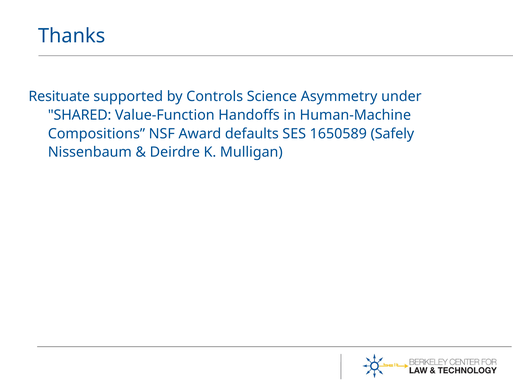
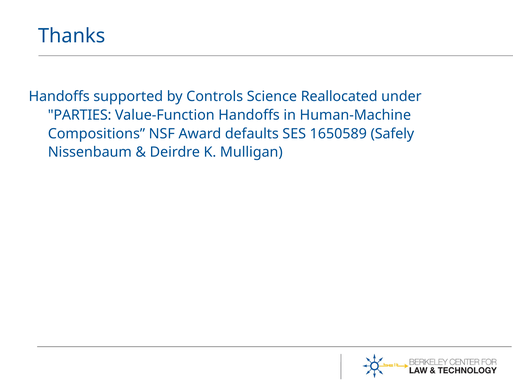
Resituate: Resituate -> Handoffs (59, 97)
Asymmetry: Asymmetry -> Reallocated (339, 97)
SHARED: SHARED -> PARTIES (80, 115)
